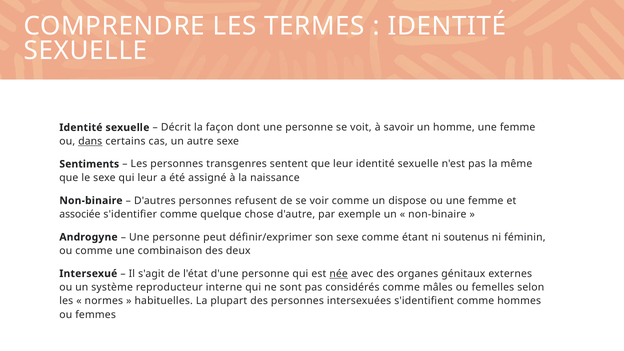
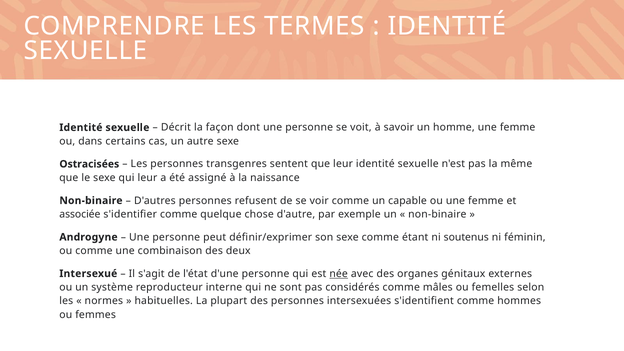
dans underline: present -> none (90, 141)
Sentiments: Sentiments -> Ostracisées (89, 164)
dispose: dispose -> capable (408, 201)
